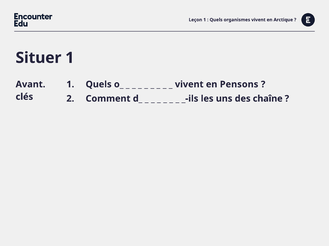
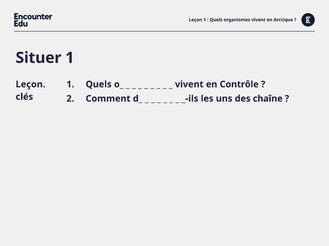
Avant: Avant -> Leçon (30, 85)
Pensons: Pensons -> Contrôle (239, 85)
